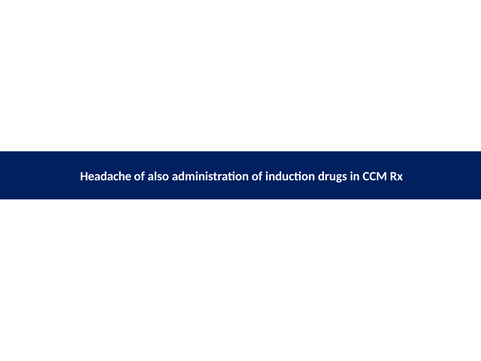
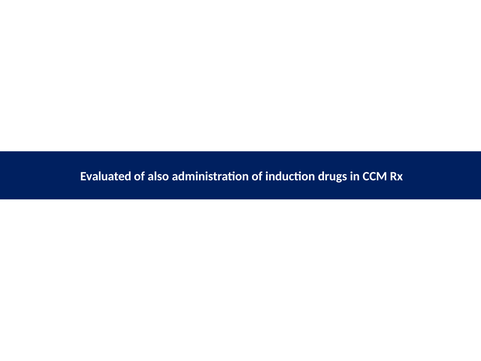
Headache: Headache -> Evaluated (106, 176)
